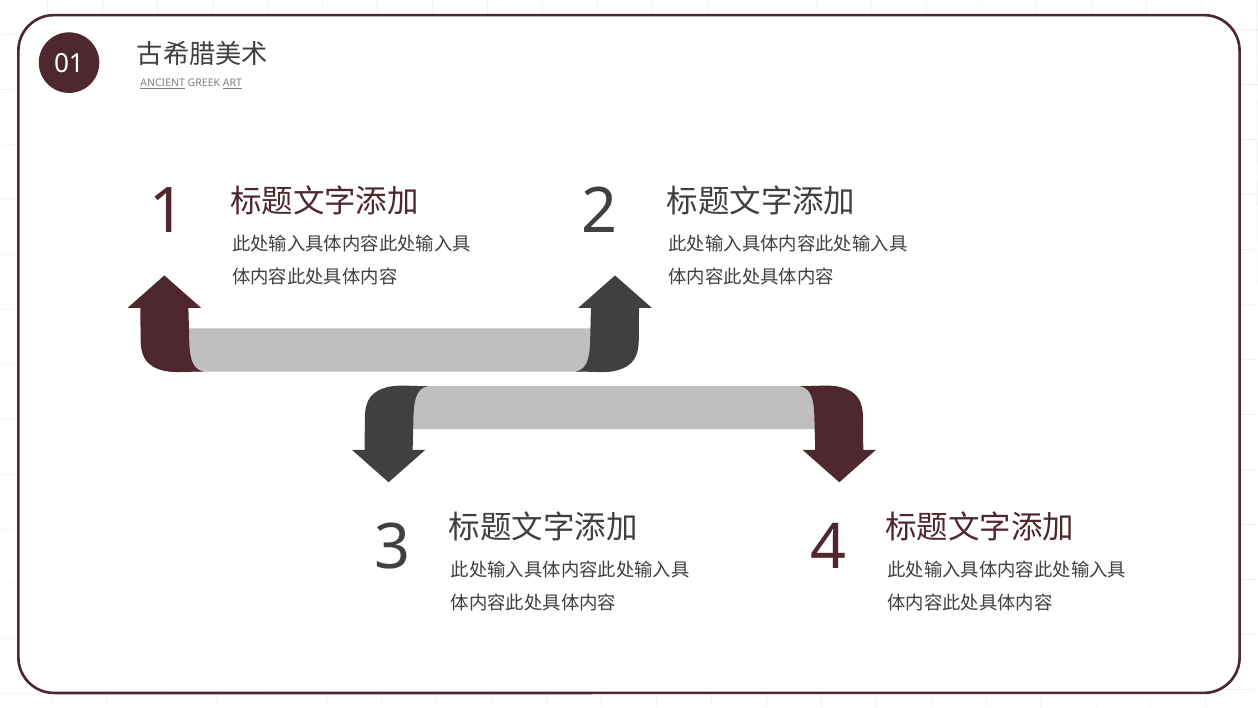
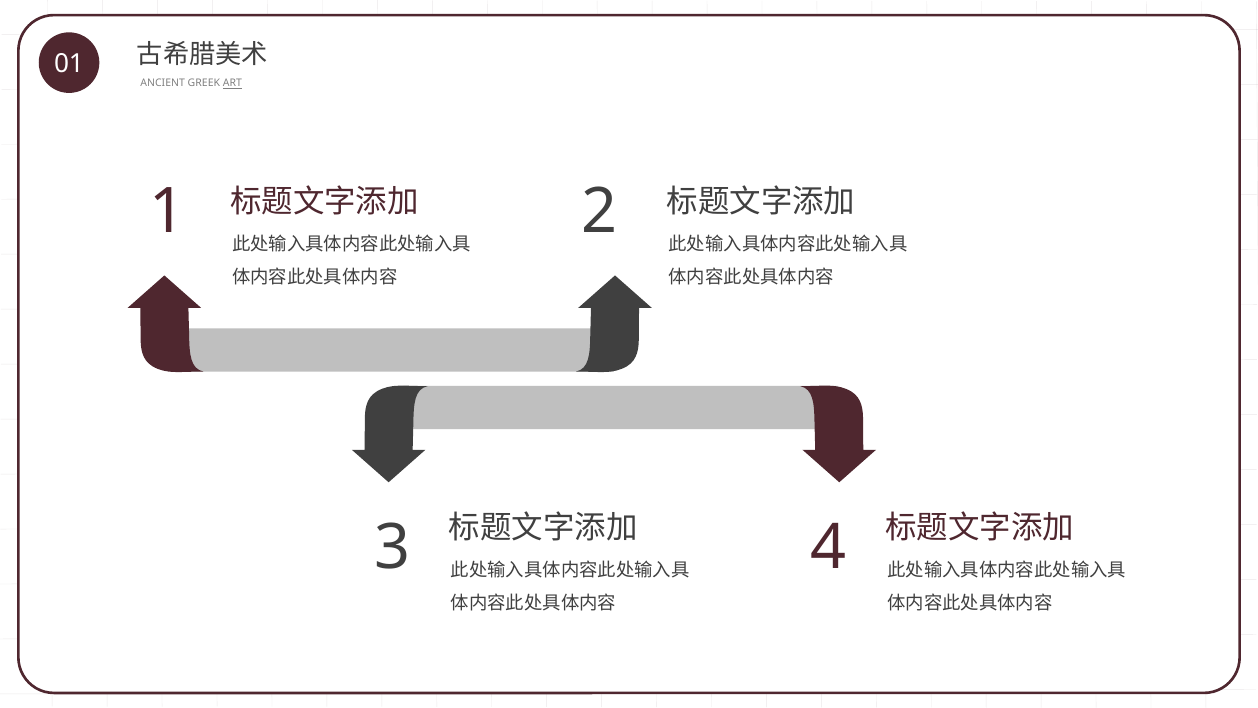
ANCIENT underline: present -> none (163, 83)
